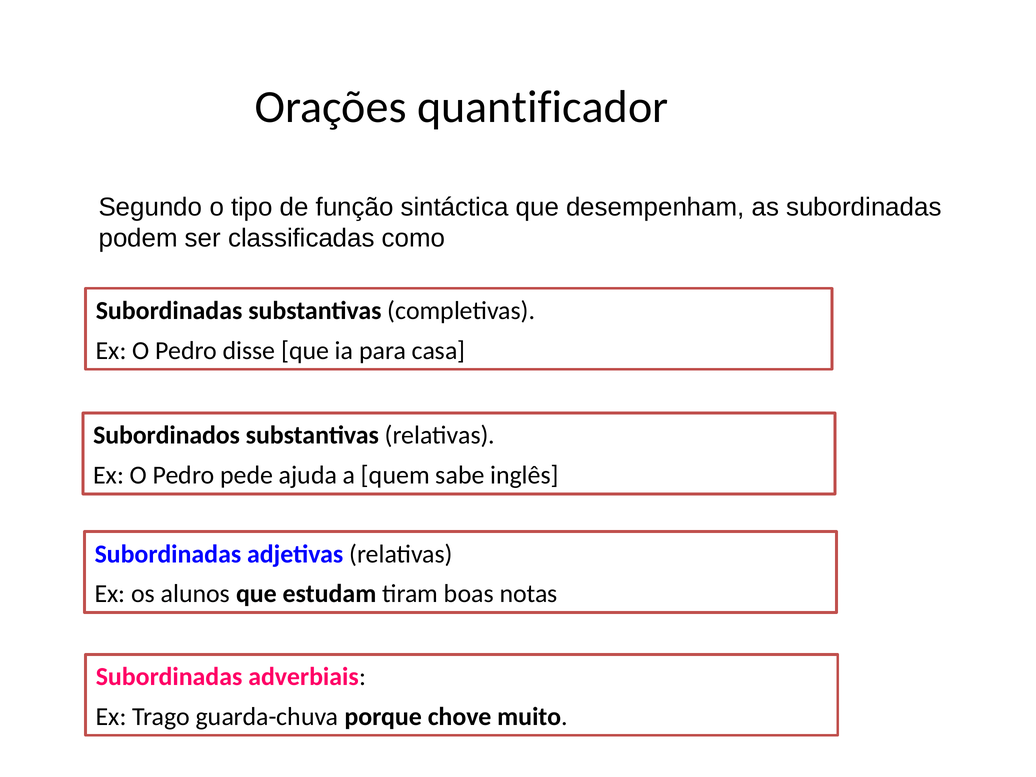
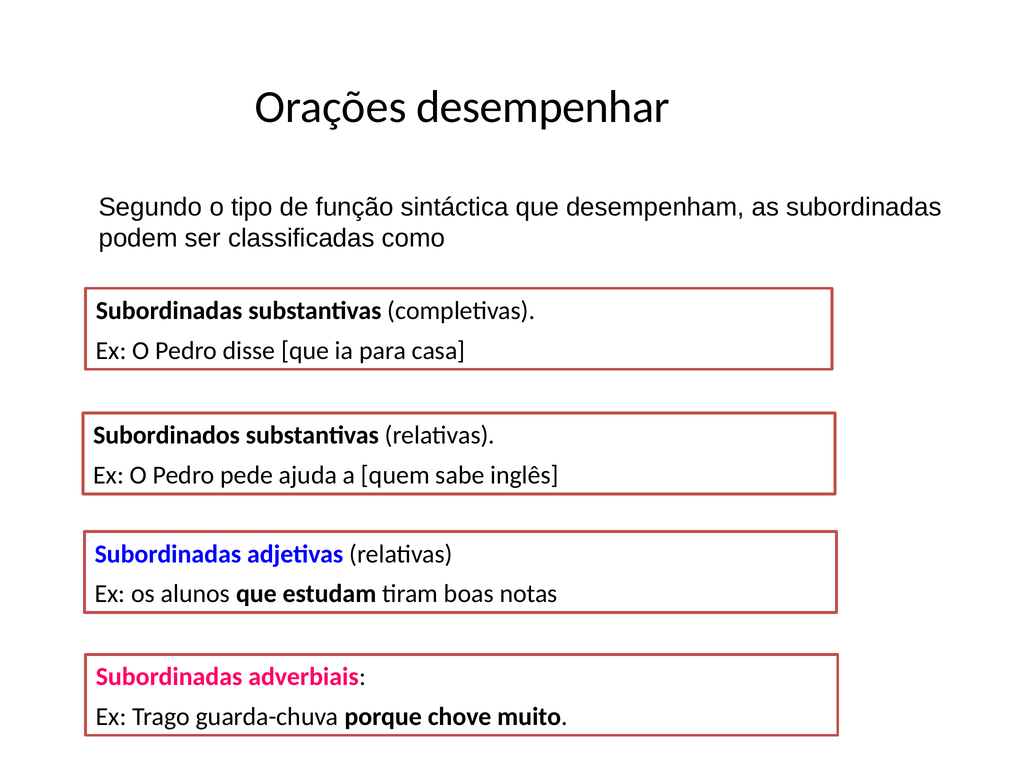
quantificador: quantificador -> desempenhar (543, 107)
